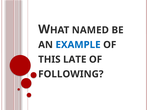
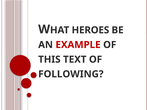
NAMED: NAMED -> HEROES (90, 30)
EXAMPLE colour: blue -> red (78, 45)
LATE: LATE -> TEXT (75, 60)
